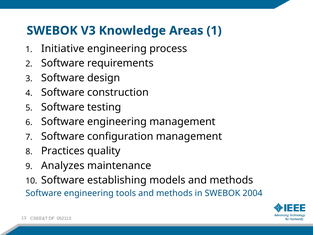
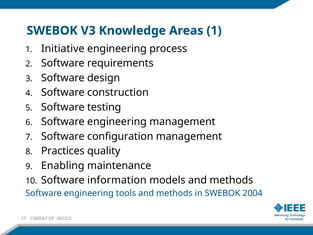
Analyzes: Analyzes -> Enabling (63, 165)
establishing: establishing -> information (117, 180)
